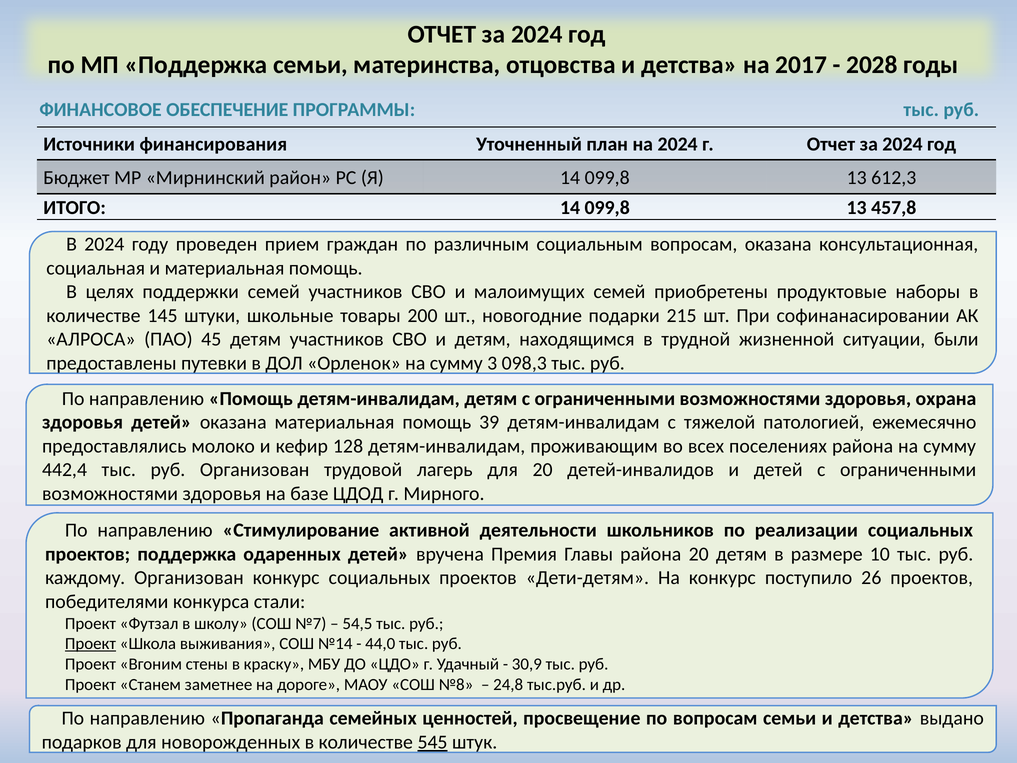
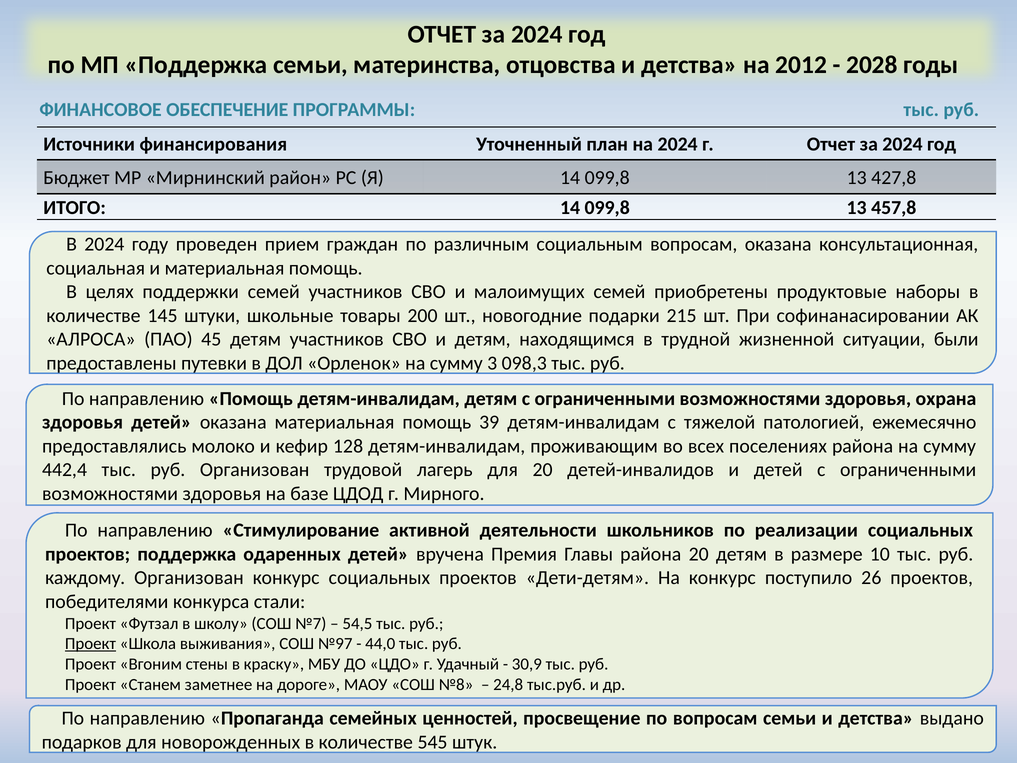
2017: 2017 -> 2012 (801, 65)
612,3: 612,3 -> 427,8 (894, 178)
№14: №14 -> №97 (335, 644)
545 underline: present -> none (433, 742)
